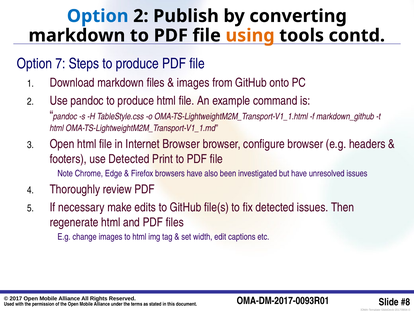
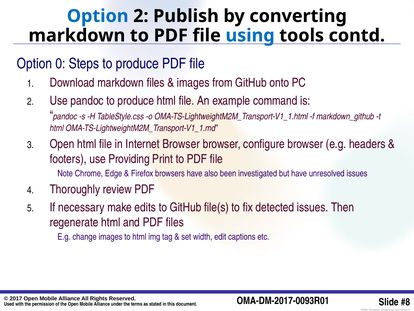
using colour: orange -> blue (250, 35)
7: 7 -> 0 (60, 63)
use Detected: Detected -> Providing (129, 159)
